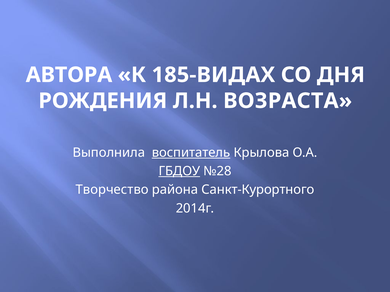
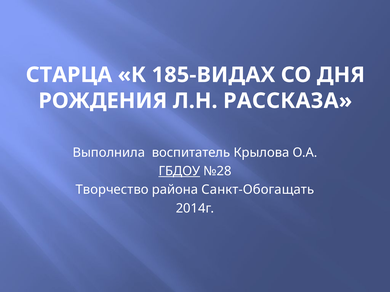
АВТОРА: АВТОРА -> СТАРЦА (69, 75)
ВОЗРАСТА: ВОЗРАСТА -> РАССКАЗА (288, 101)
воспитатель underline: present -> none (191, 153)
Санкт-Курортного: Санкт-Курортного -> Санкт-Обогащать (258, 190)
